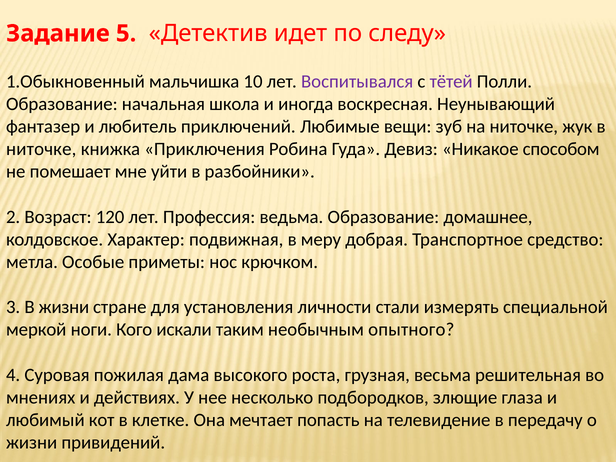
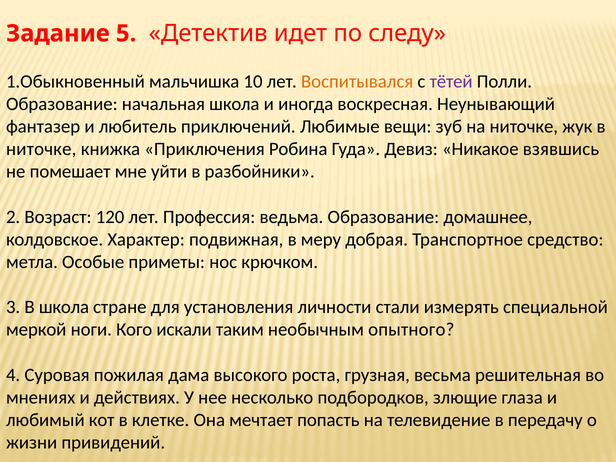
Воспитывался colour: purple -> orange (357, 81)
способом: способом -> взявшись (561, 149)
В жизни: жизни -> школа (64, 307)
